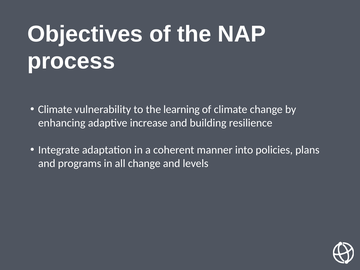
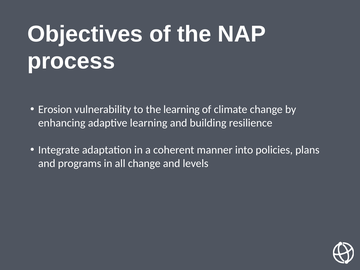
Climate: Climate -> Erosion (55, 109)
adaptive increase: increase -> learning (149, 123)
